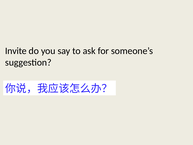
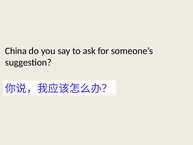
Invite: Invite -> China (16, 51)
